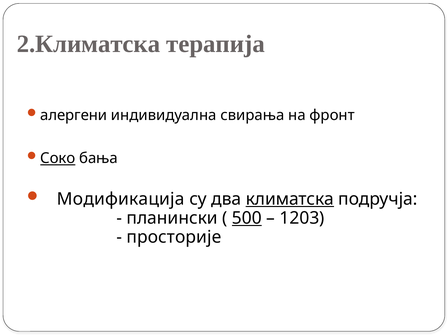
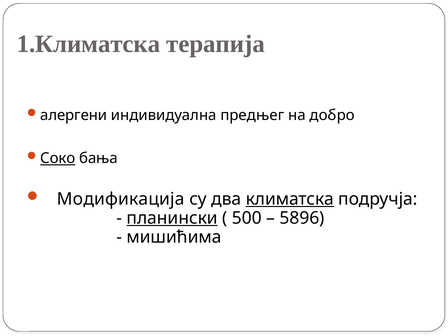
2.Климатска: 2.Климатска -> 1.Климатска (88, 44)
свирања: свирања -> предњег (252, 115)
фронт: фронт -> добро (332, 115)
планински underline: none -> present (172, 218)
500 underline: present -> none (247, 218)
1203: 1203 -> 5896 (302, 218)
просторије: просторије -> мишићима (174, 237)
